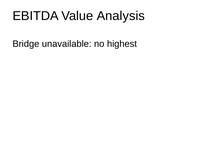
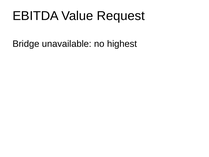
Analysis: Analysis -> Request (121, 16)
